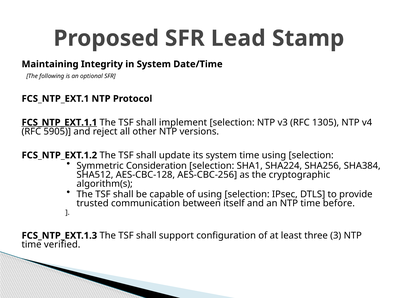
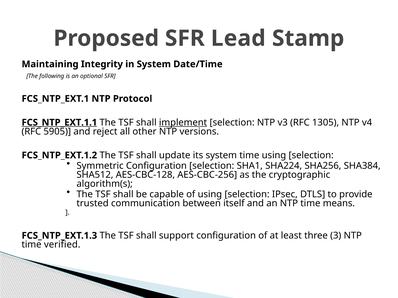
implement underline: none -> present (183, 123)
Symmetric Consideration: Consideration -> Configuration (156, 166)
before: before -> means (339, 204)
